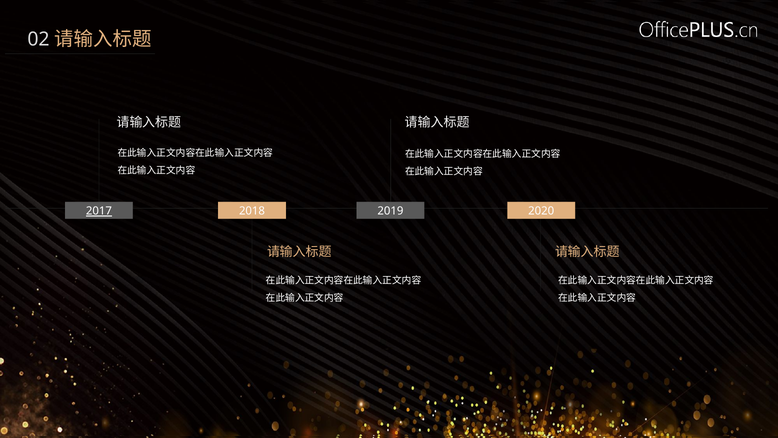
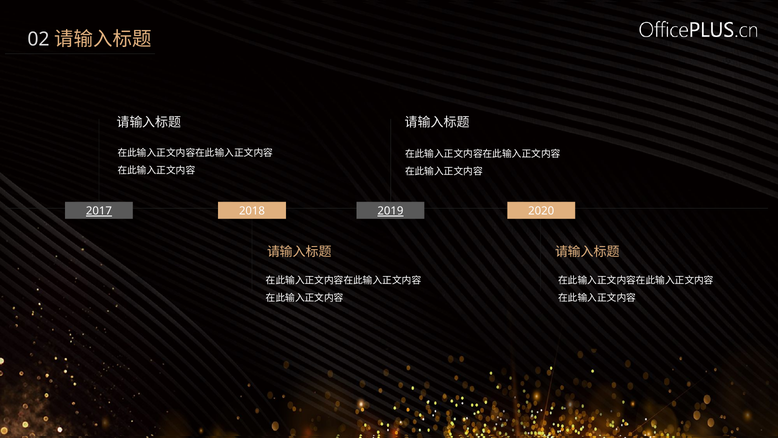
2019 underline: none -> present (390, 211)
